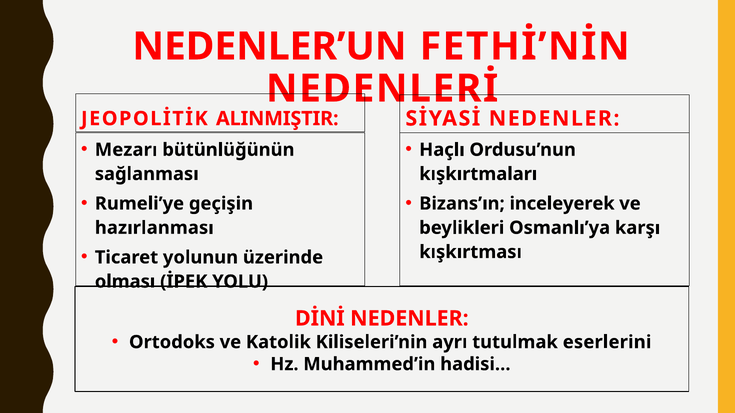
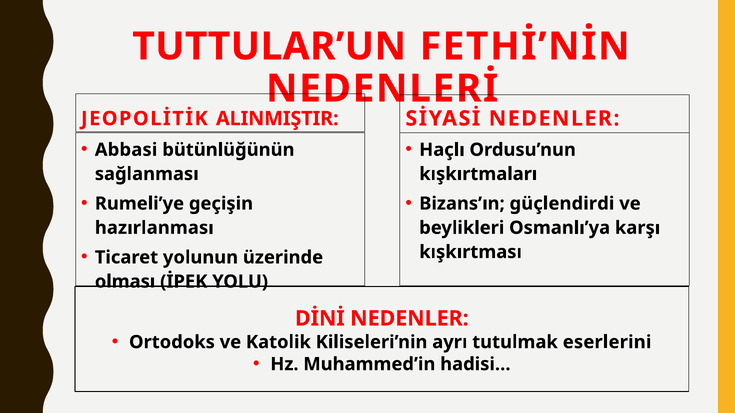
NEDENLER’UN: NEDENLER’UN -> TUTTULAR’UN (269, 47)
Mezarı: Mezarı -> Abbasi (126, 150)
inceleyerek: inceleyerek -> güçlendirdi (562, 204)
